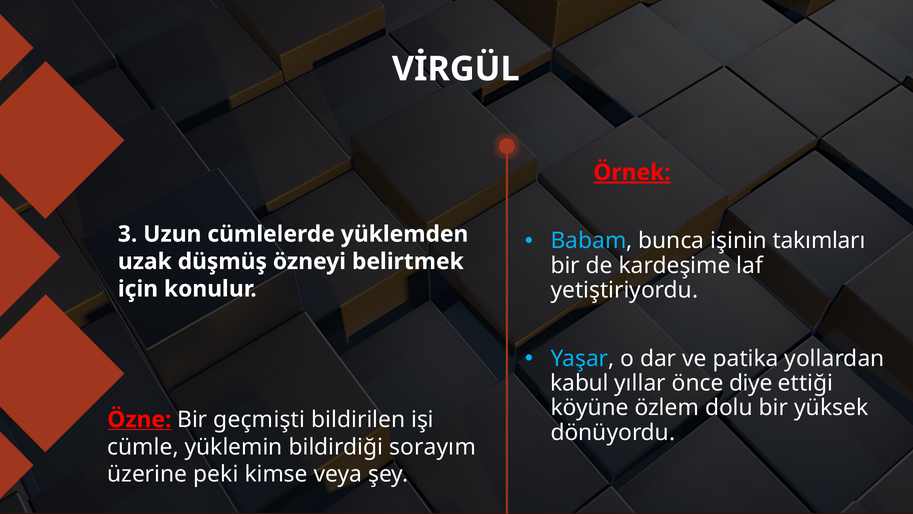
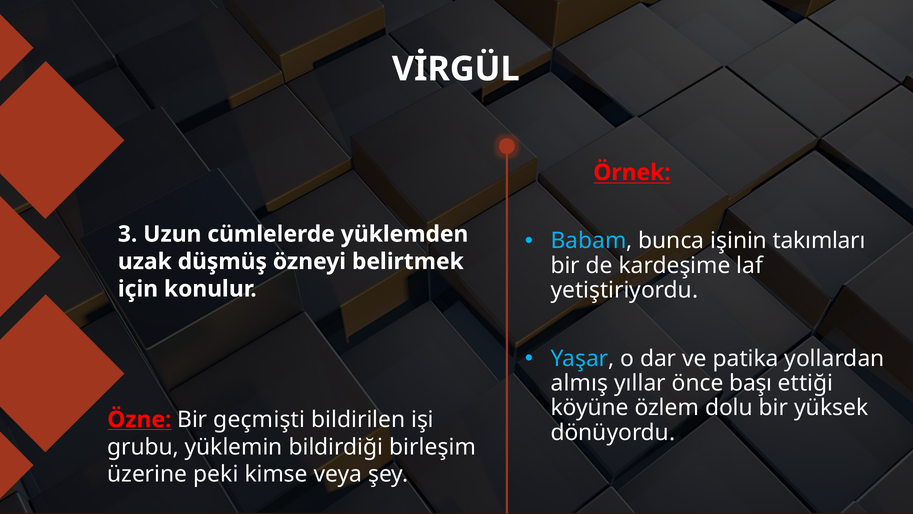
Örnek underline: present -> none (632, 172)
kabul: kabul -> almış (579, 383)
diye: diye -> başı (751, 383)
cümle: cümle -> grubu (143, 447)
sorayım: sorayım -> birleşim (432, 447)
